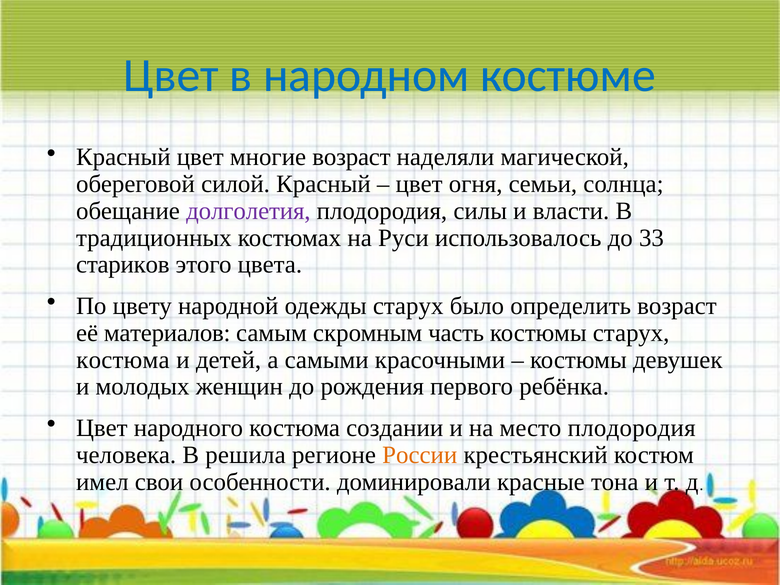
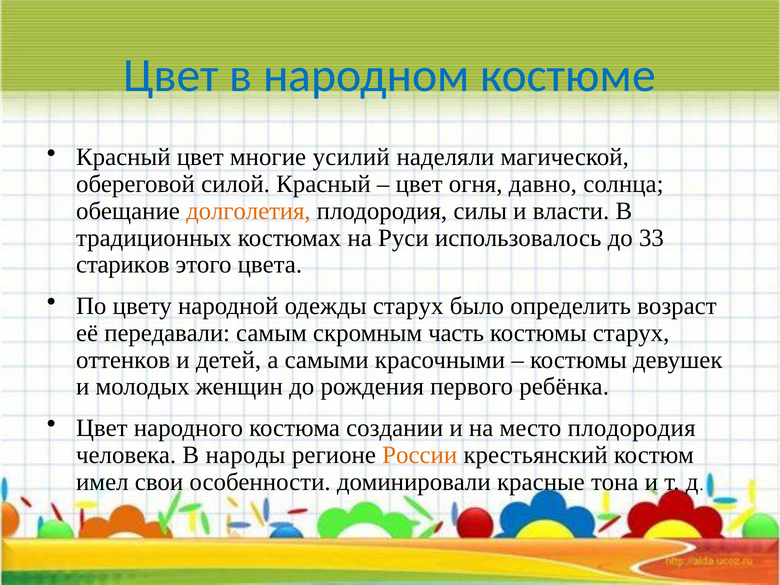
многие возраст: возраст -> усилий (351, 157)
семьи: семьи -> давно (543, 184)
долголетия colour: purple -> orange (248, 211)
материалов: материалов -> передавали (167, 333)
костюма: костюма -> оттенков (123, 360)
решила: решила -> народы (245, 455)
